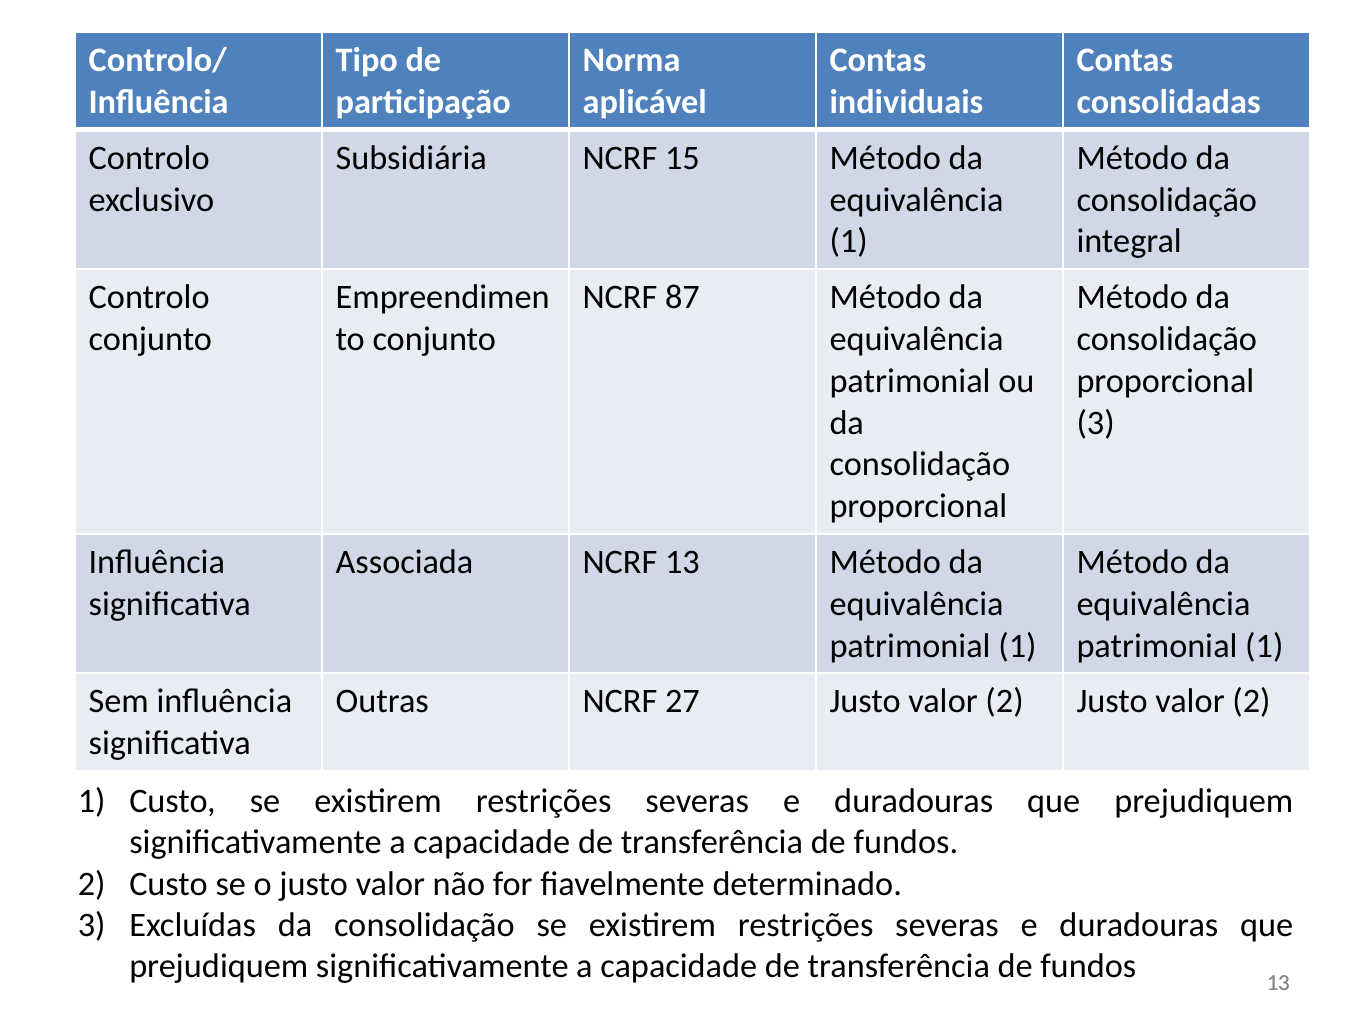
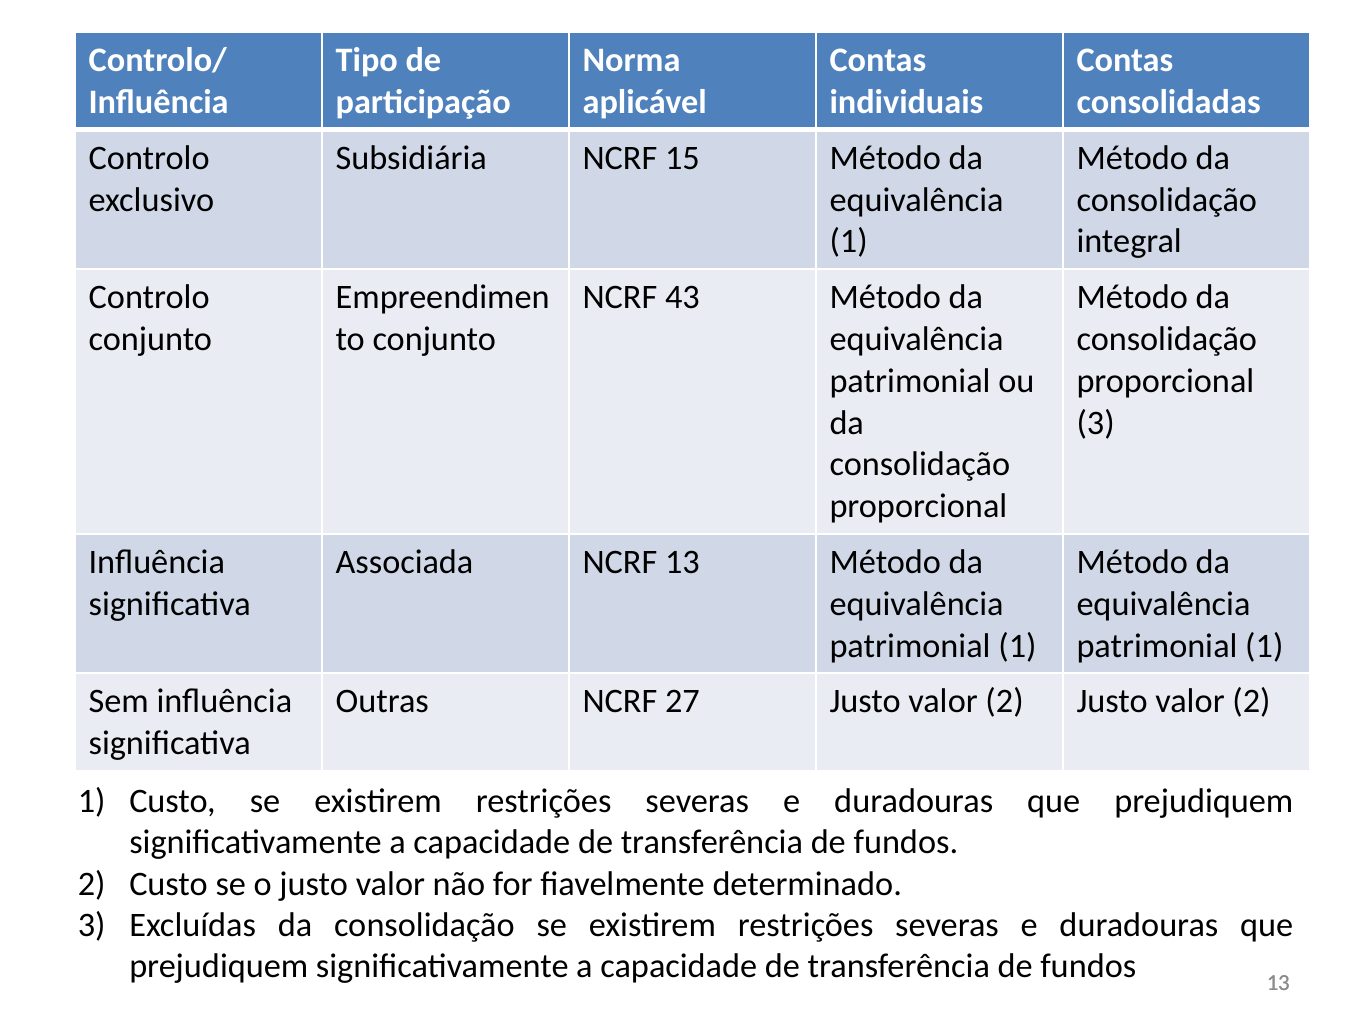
87: 87 -> 43 (682, 297)
